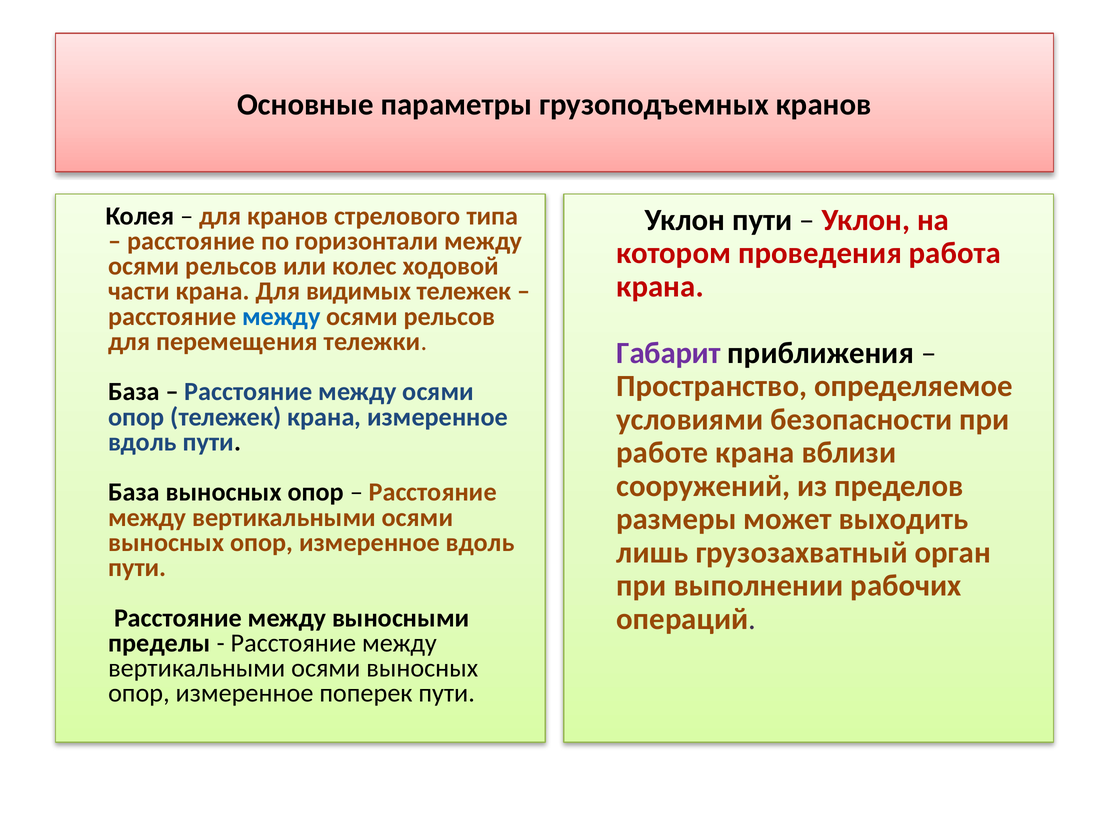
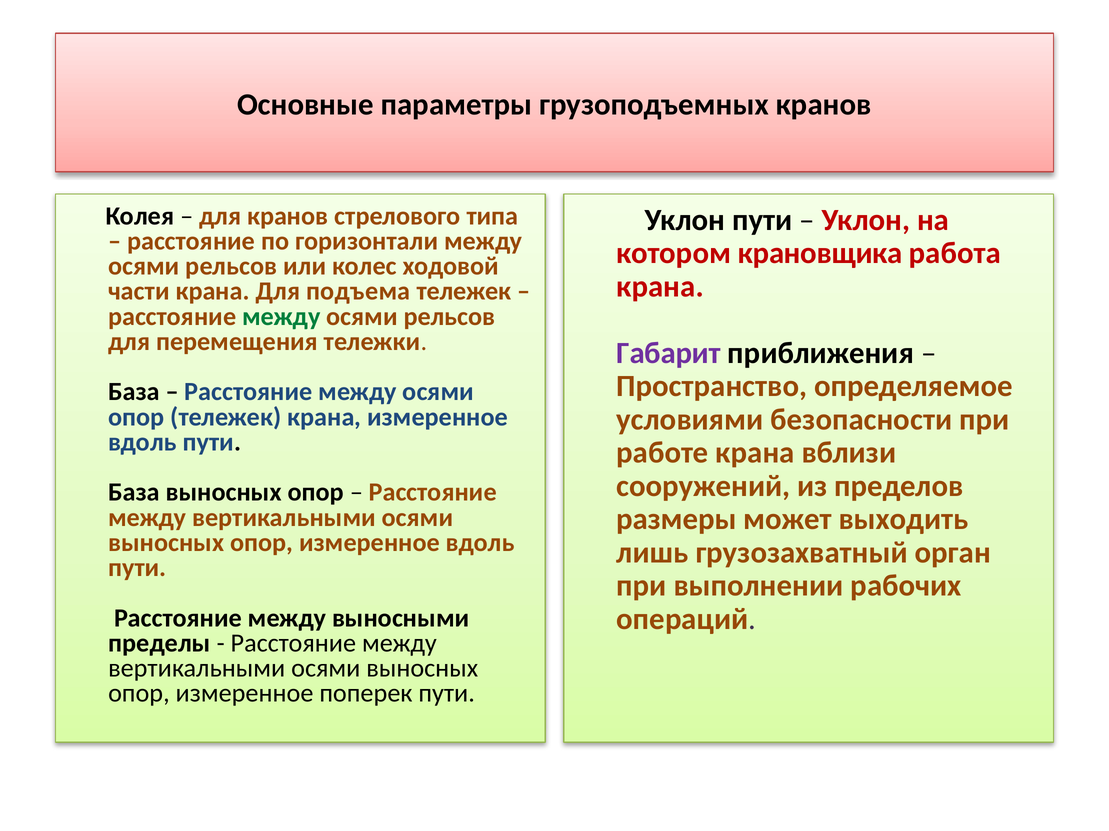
проведения: проведения -> крановщика (820, 254)
видимых: видимых -> подъема (358, 292)
между colour: blue -> green (281, 317)
